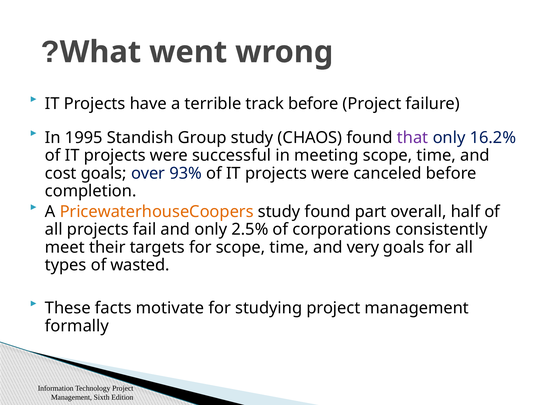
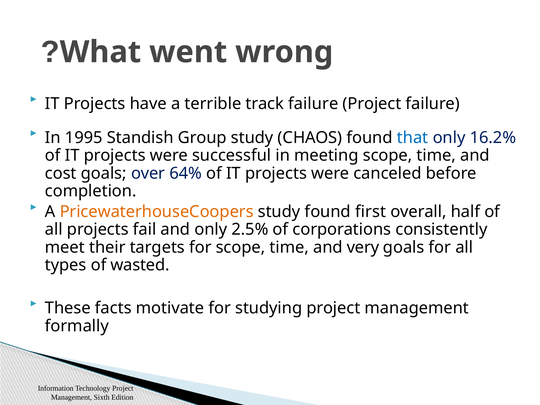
track before: before -> failure (313, 104)
that colour: purple -> blue (413, 138)
93%: 93% -> 64% (186, 173)
part: part -> first (371, 212)
